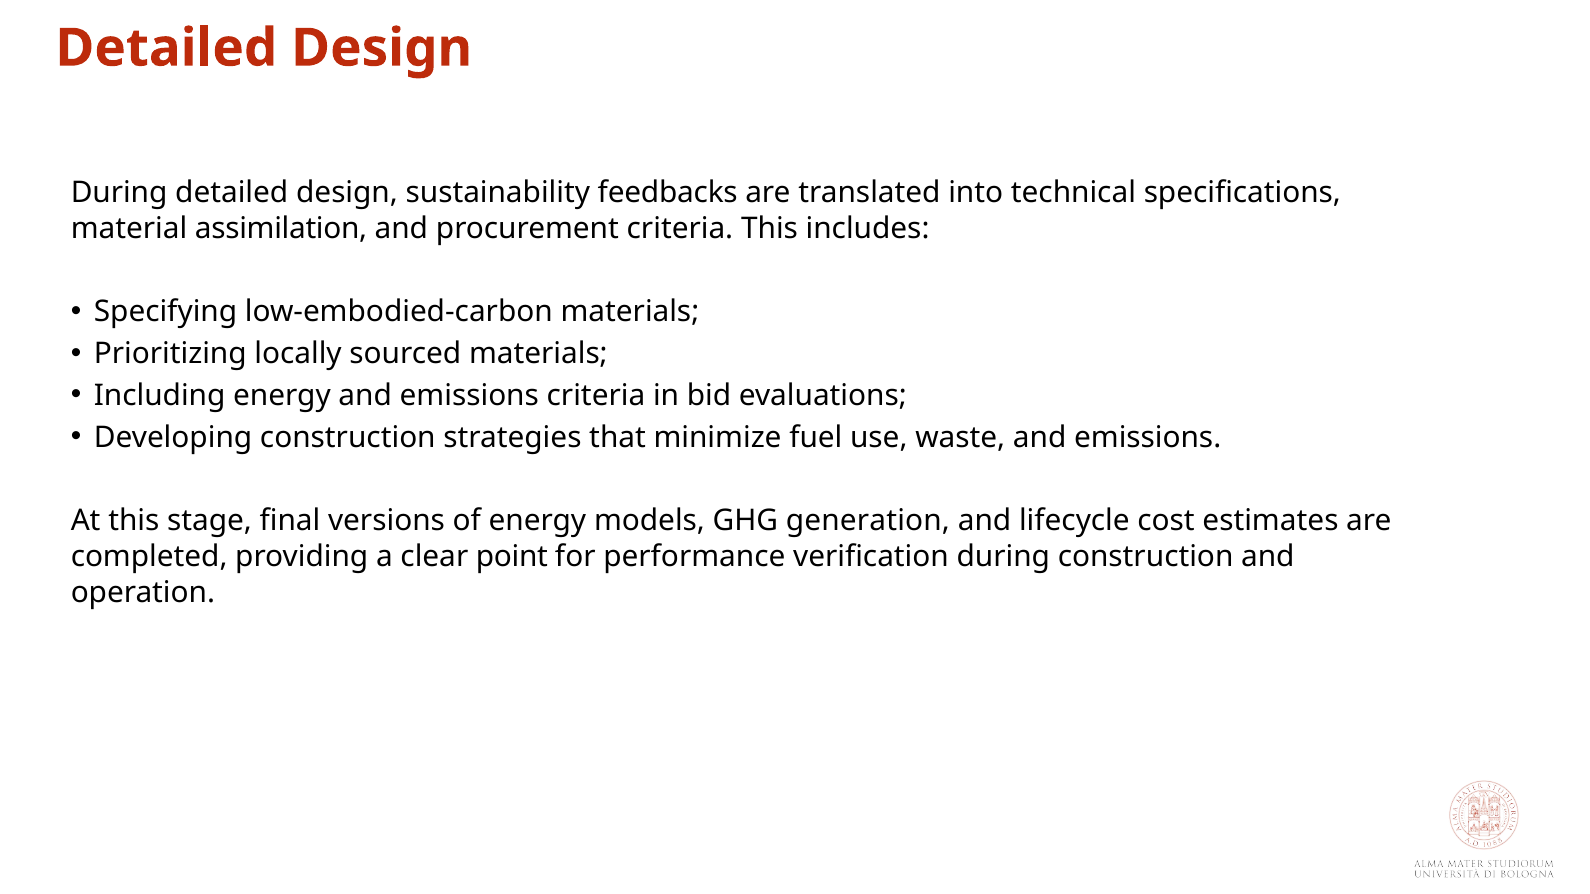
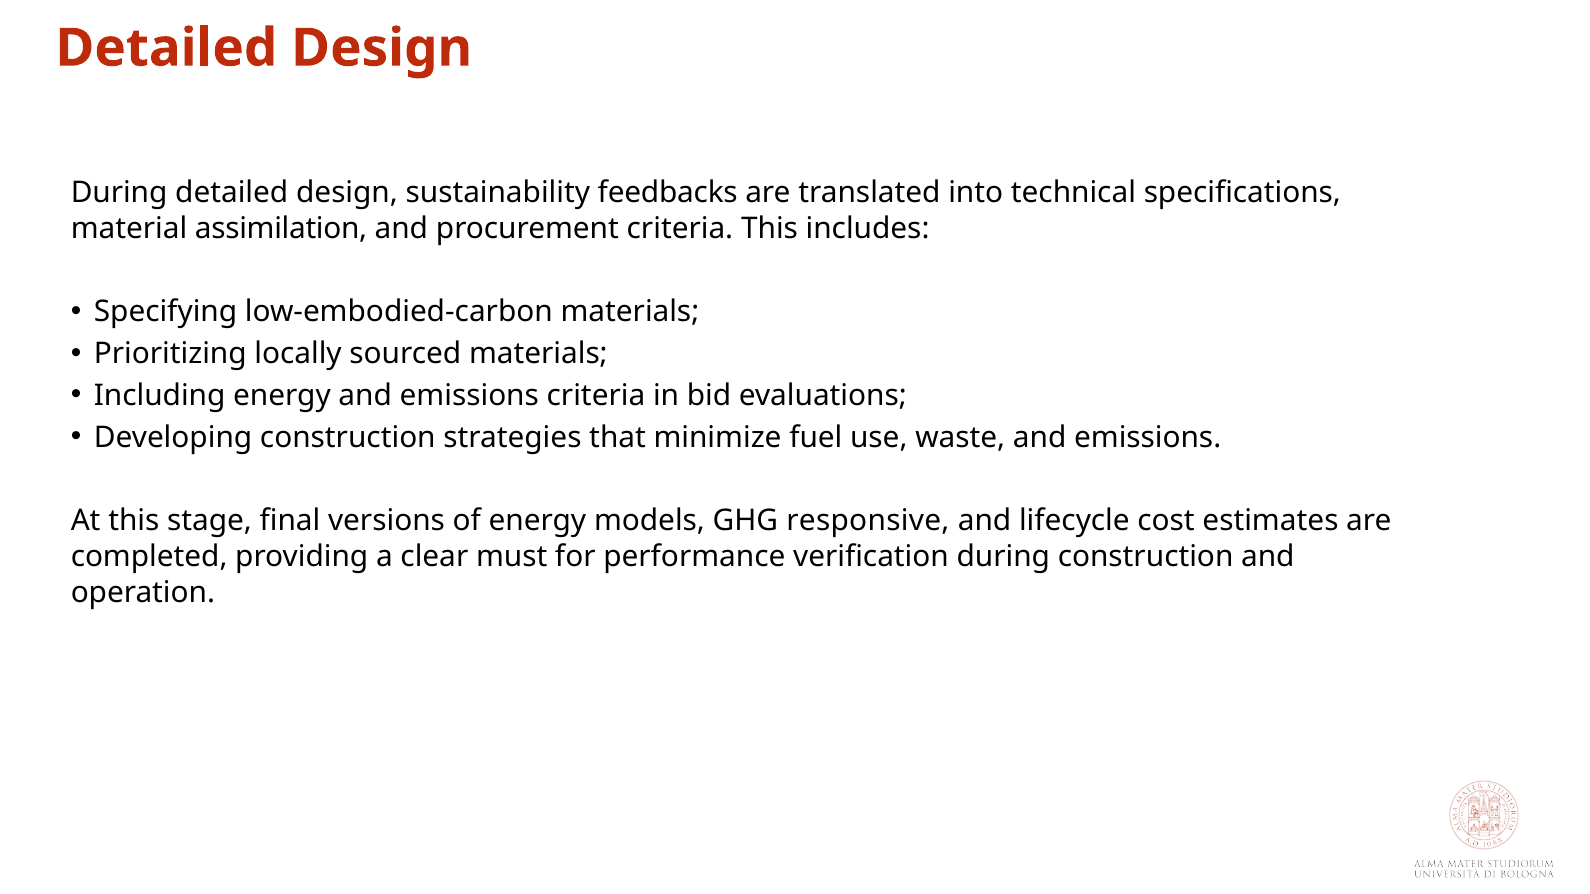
generation: generation -> responsive (868, 521)
point: point -> must (512, 557)
